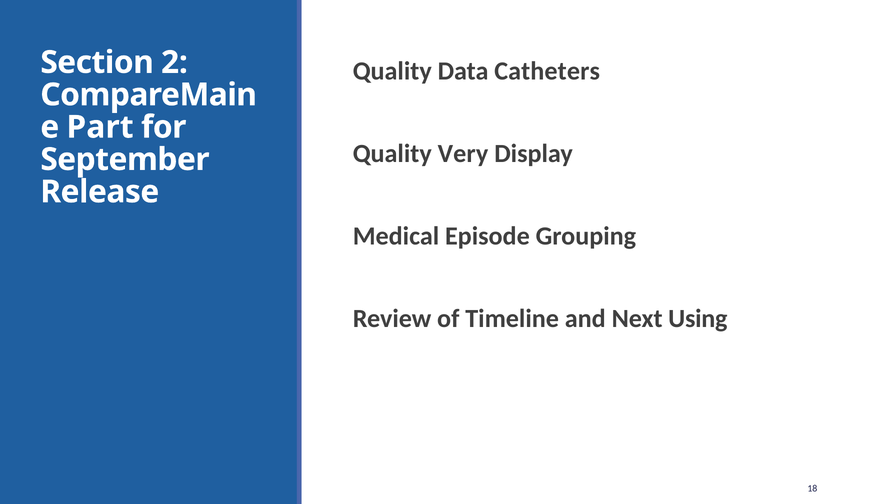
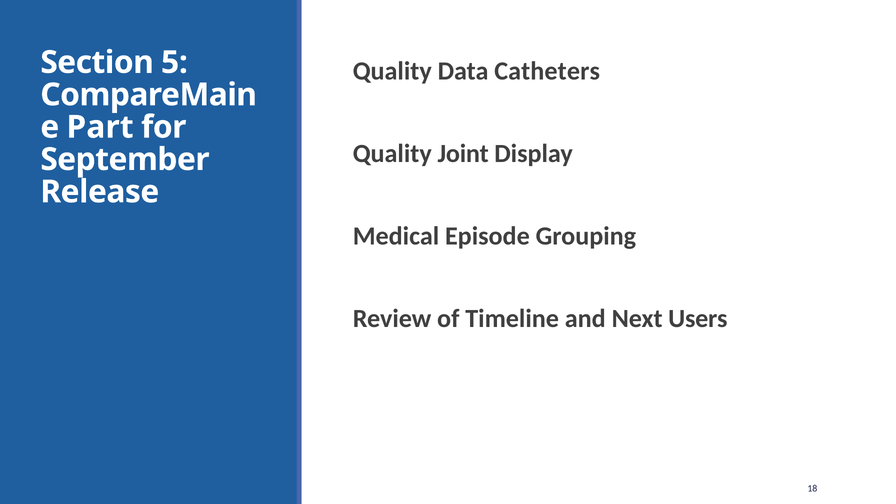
2: 2 -> 5 (174, 62)
Very: Very -> Joint (463, 153)
Using: Using -> Users (698, 318)
